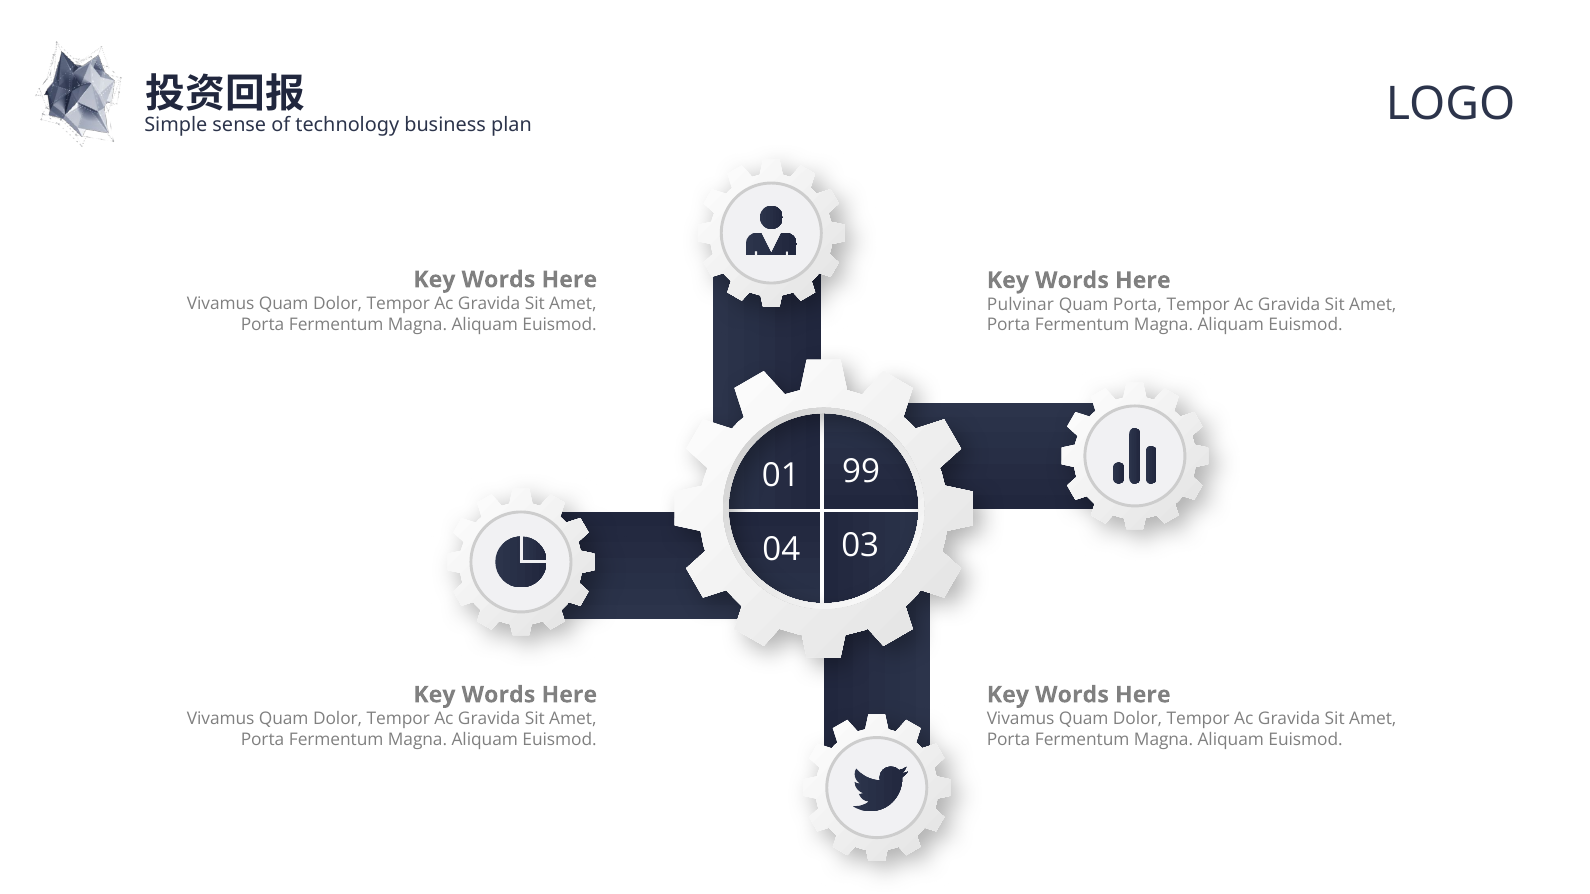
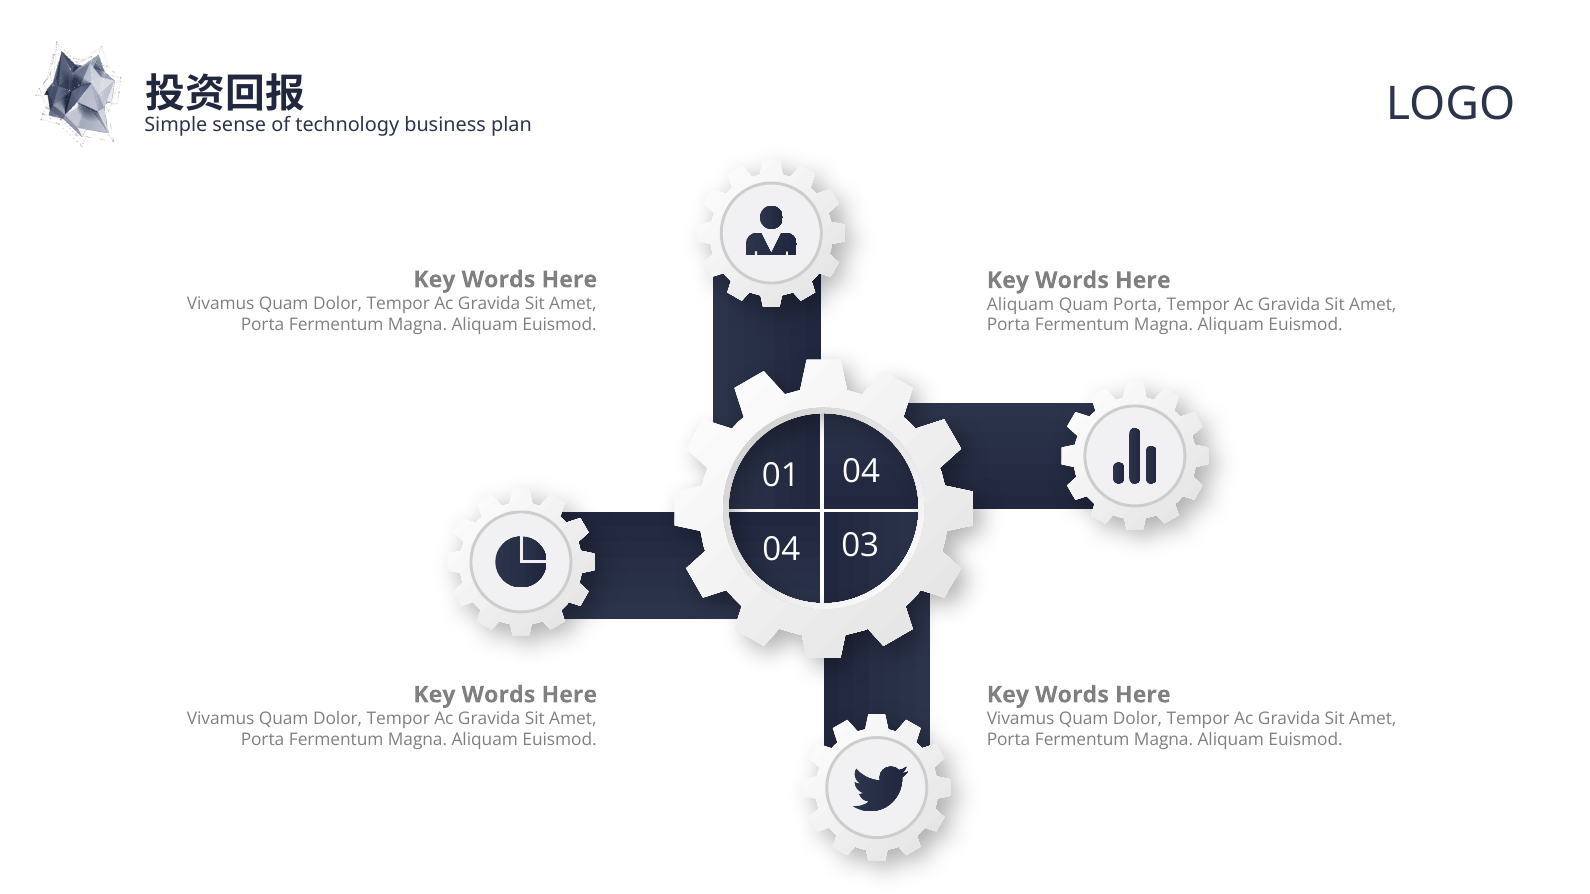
Pulvinar: Pulvinar -> Aliquam (1021, 304)
01 99: 99 -> 04 (861, 472)
